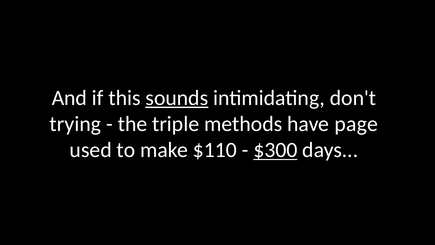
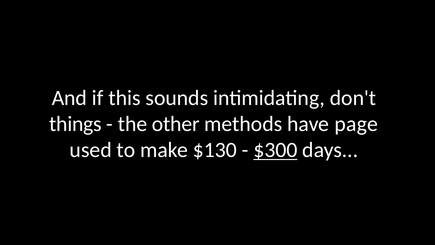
sounds underline: present -> none (177, 98)
trying: trying -> things (75, 124)
triple: triple -> other (176, 124)
$110: $110 -> $130 (215, 150)
